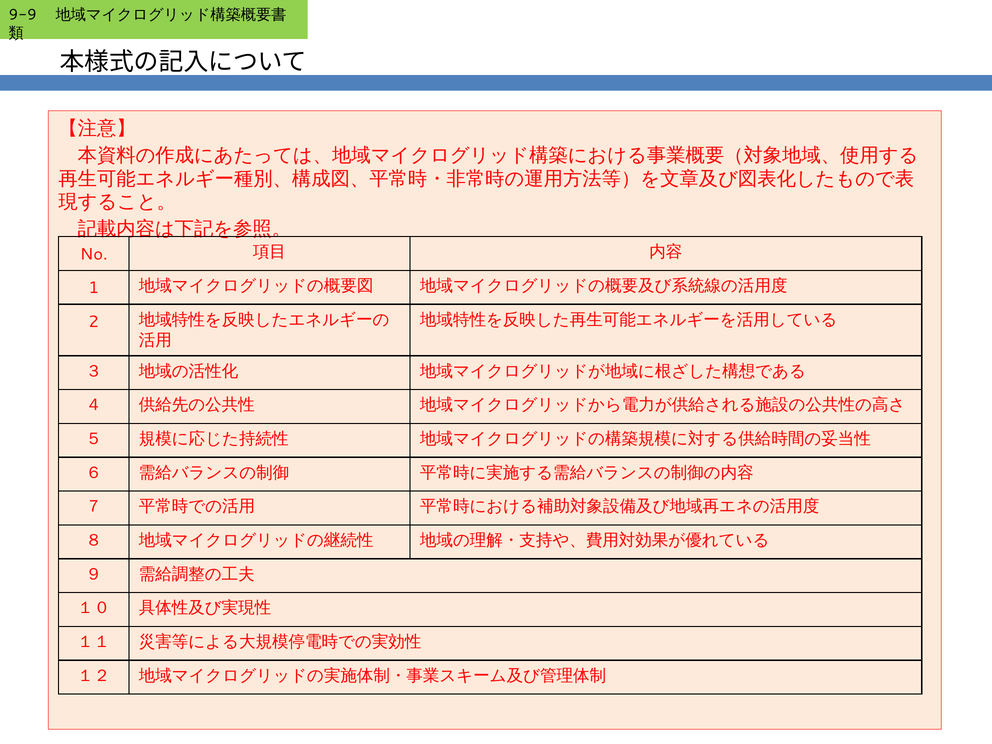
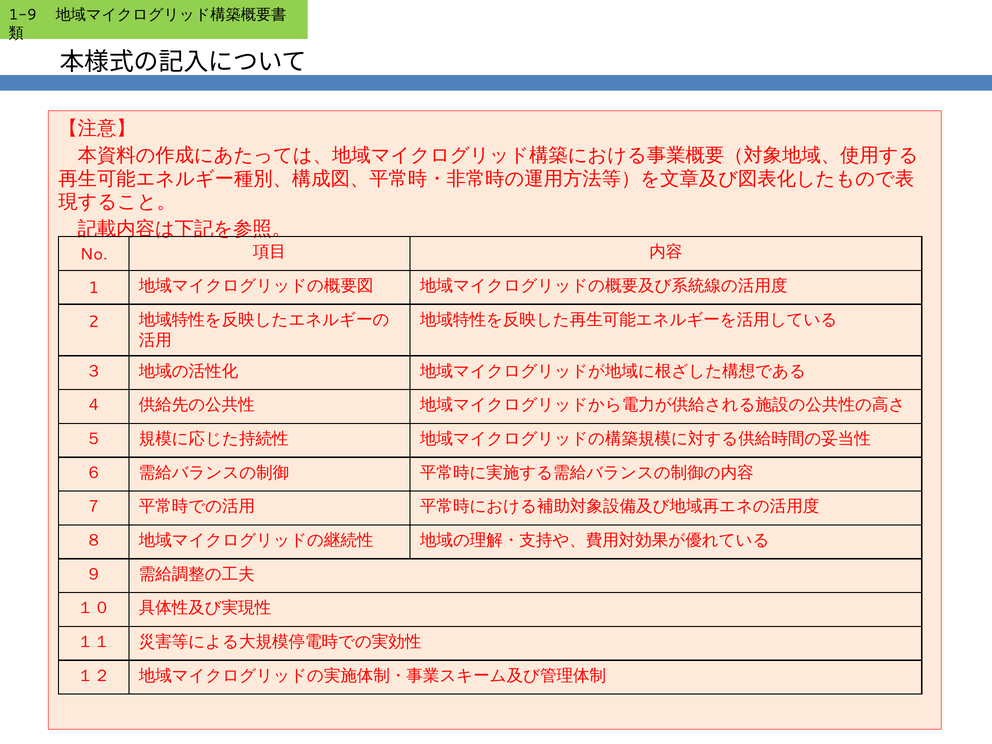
9-9: 9-9 -> 1-9 (23, 15)
